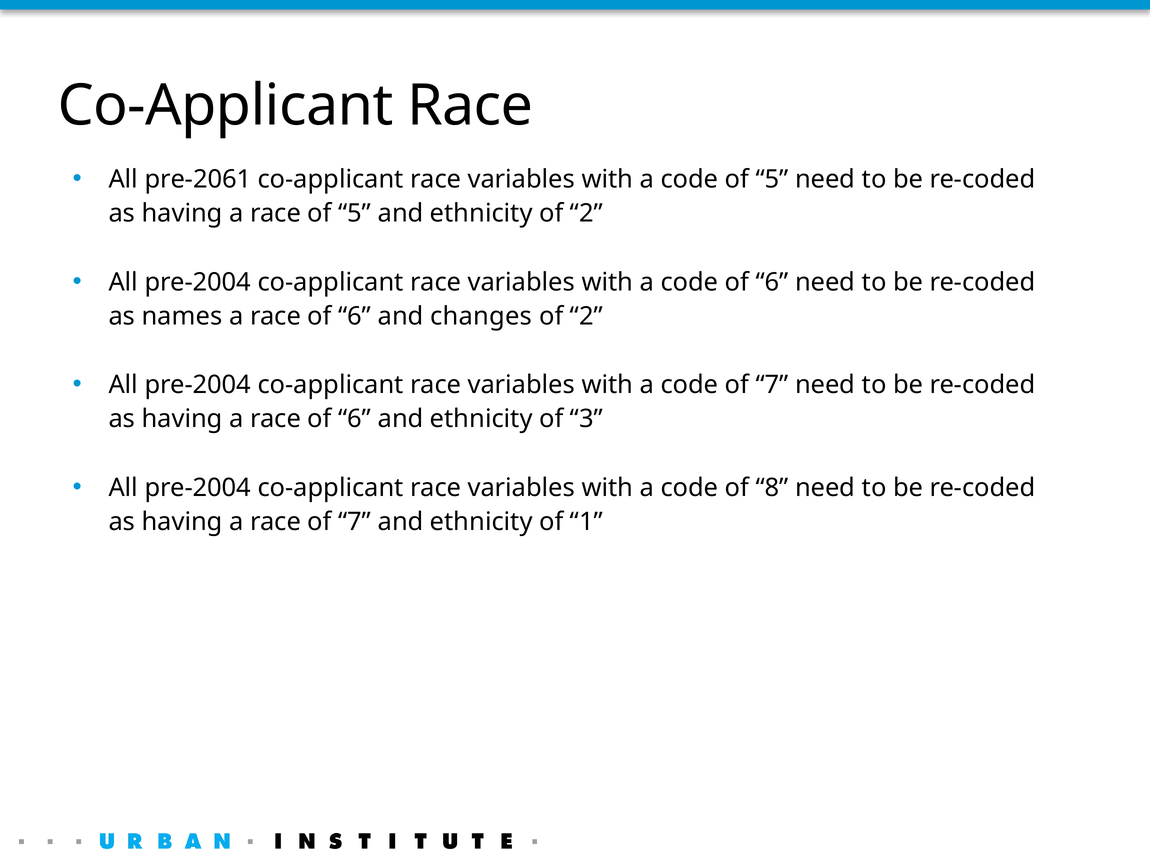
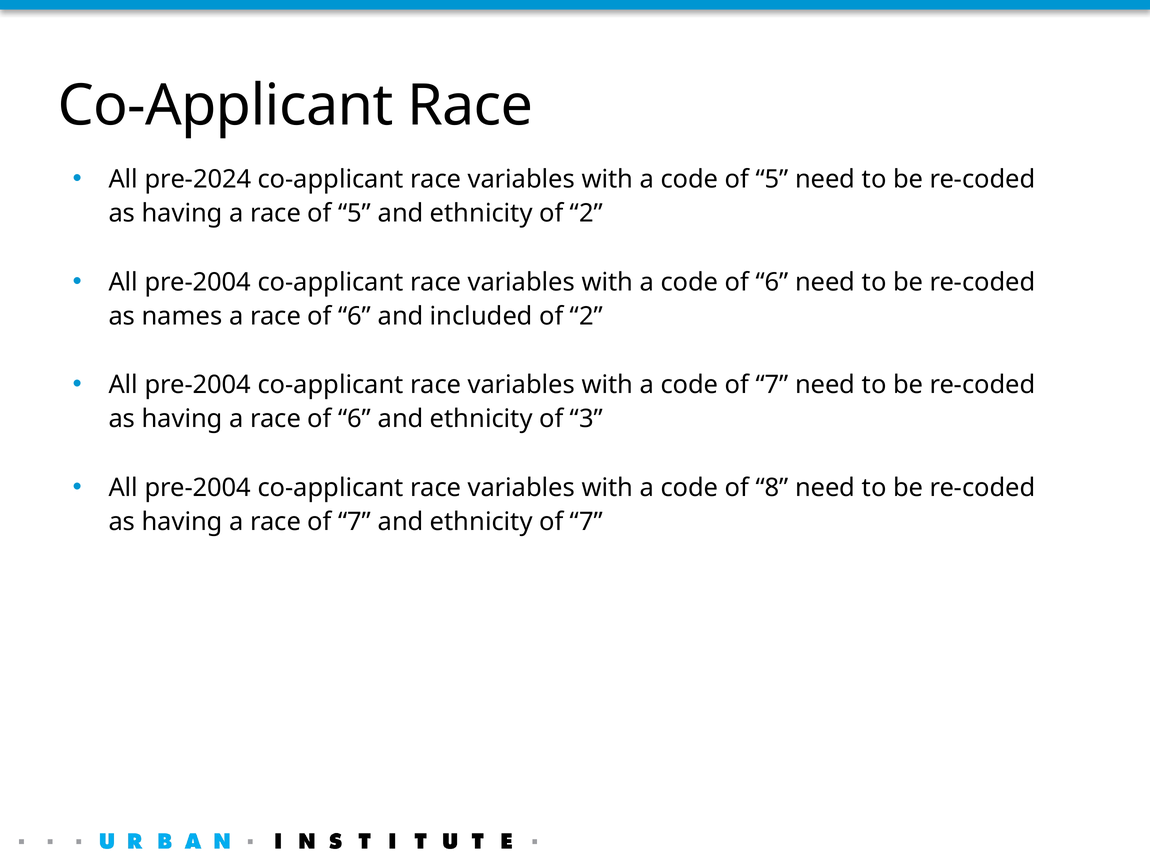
pre-2061: pre-2061 -> pre-2024 (198, 180)
changes: changes -> included (481, 316)
ethnicity of 1: 1 -> 7 (586, 522)
